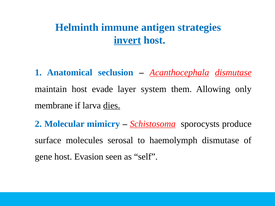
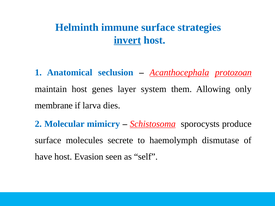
immune antigen: antigen -> surface (158, 27)
Acanthocephala dismutase: dismutase -> protozoan (233, 73)
evade: evade -> genes (102, 89)
dies underline: present -> none (112, 106)
serosal: serosal -> secrete (120, 140)
gene: gene -> have (43, 157)
